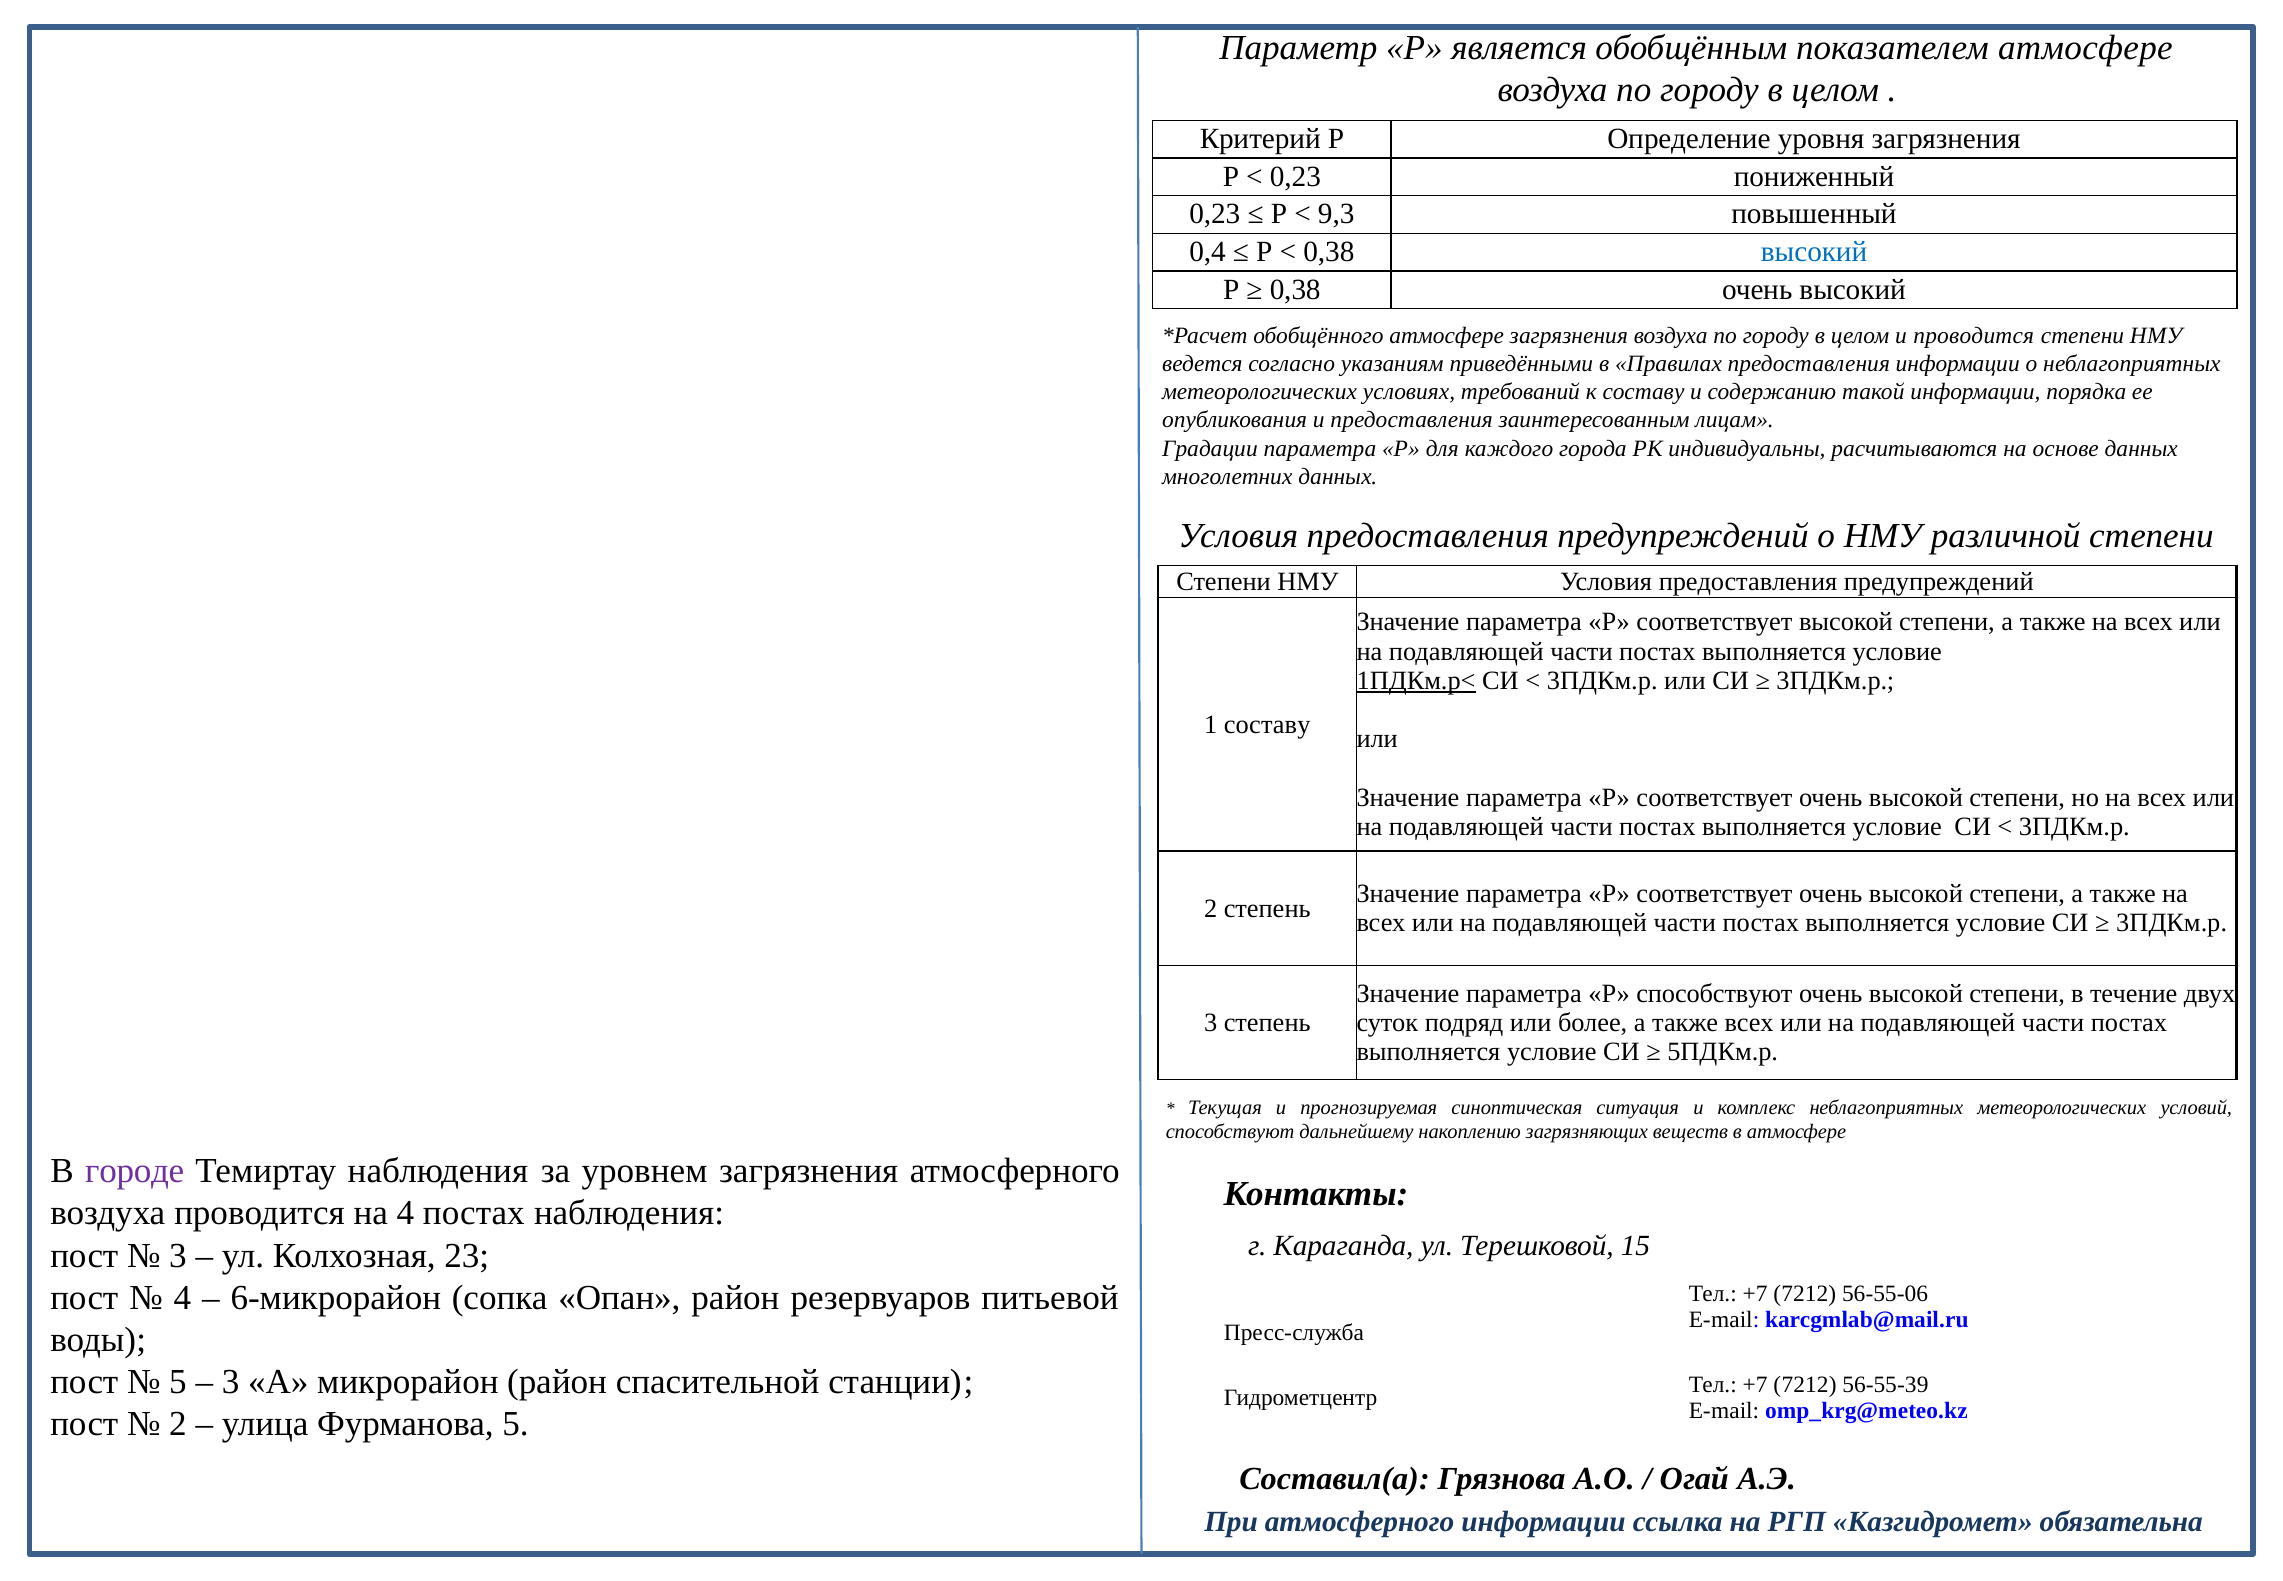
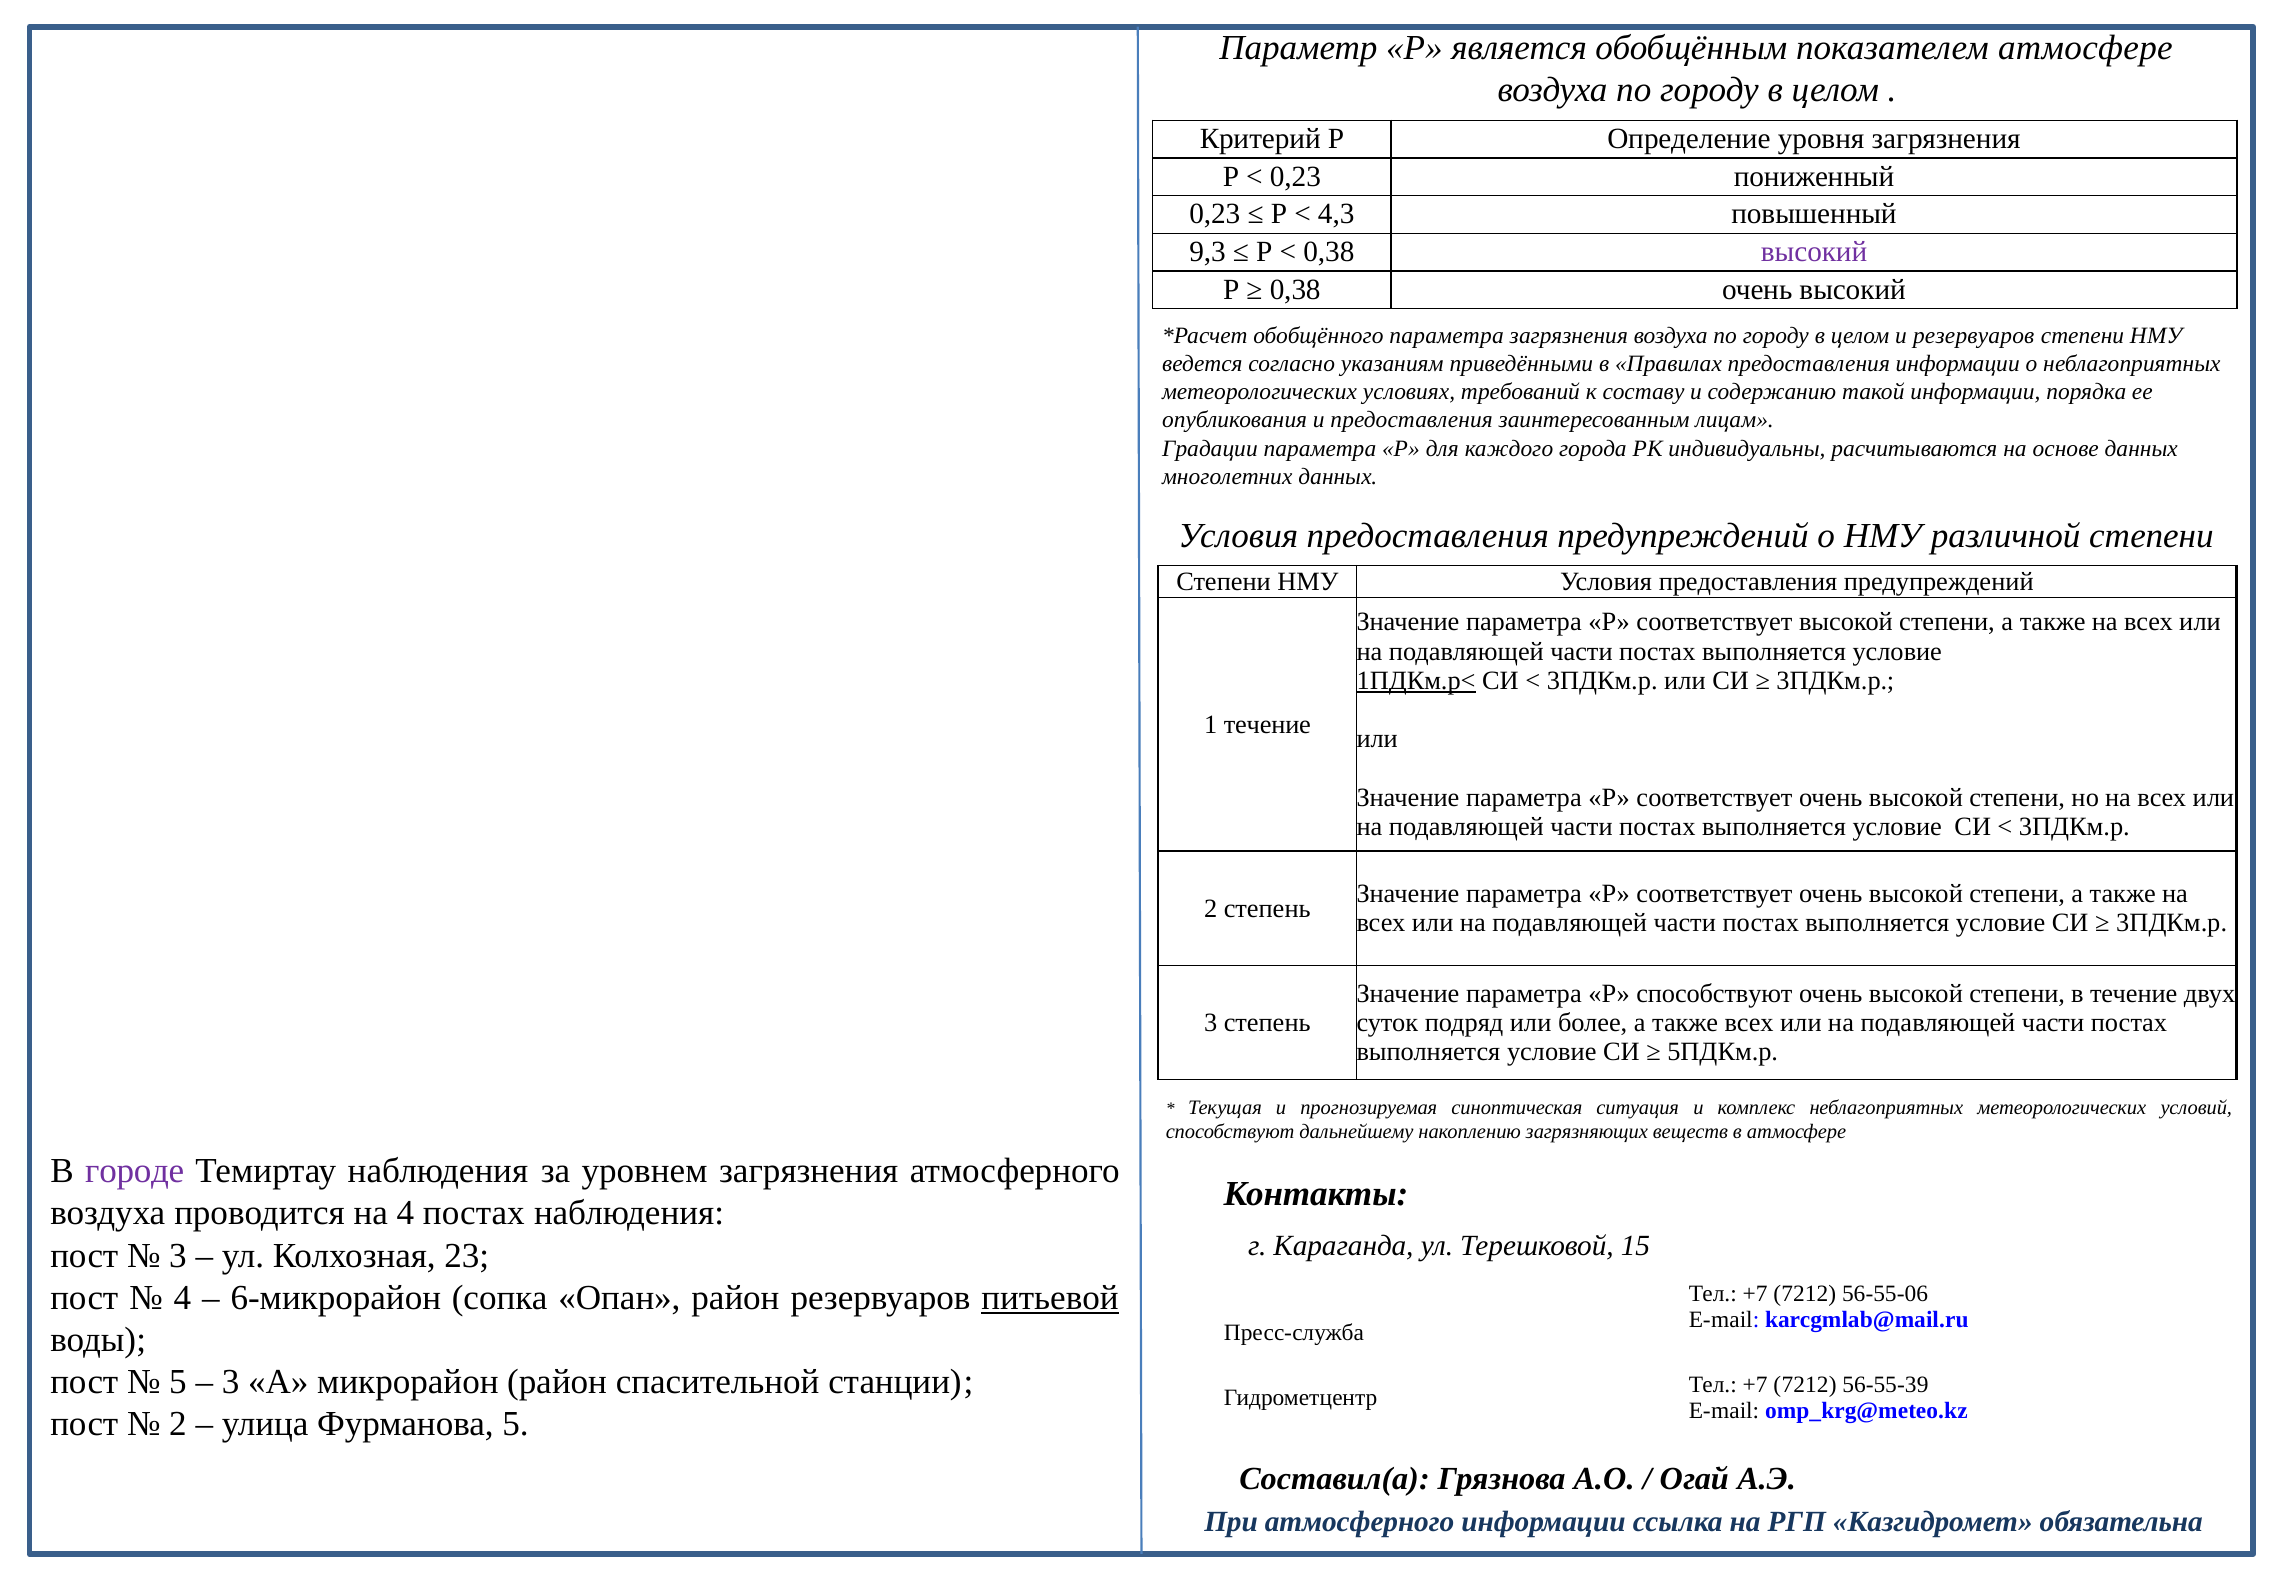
9,3: 9,3 -> 4,3 (1336, 214)
0,4: 0,4 -> 9,3 (1208, 252)
высокий colour: blue -> purple (1814, 252)
обобщённого атмосфере: атмосфере -> параметра (1447, 336)
и проводится: проводится -> резервуаров (1974, 336)
1 составу: составу -> течение (1267, 724)
питьевой underline: none -> present (1050, 1297)
